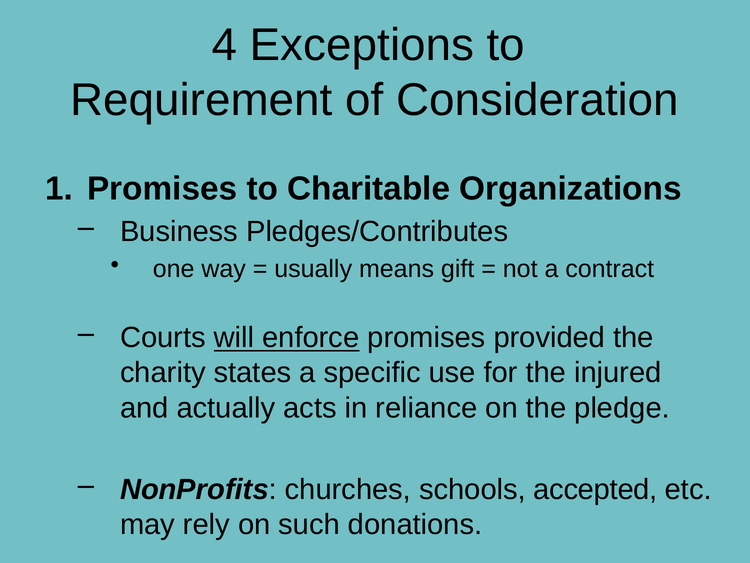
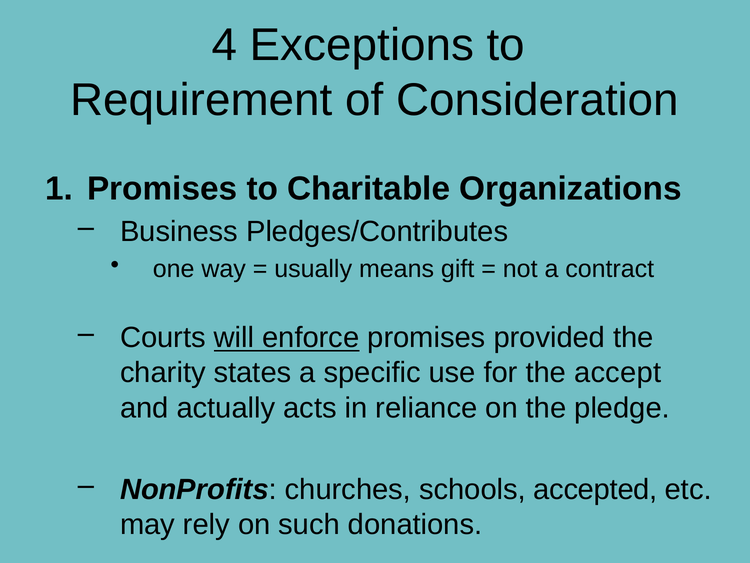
injured: injured -> accept (618, 373)
